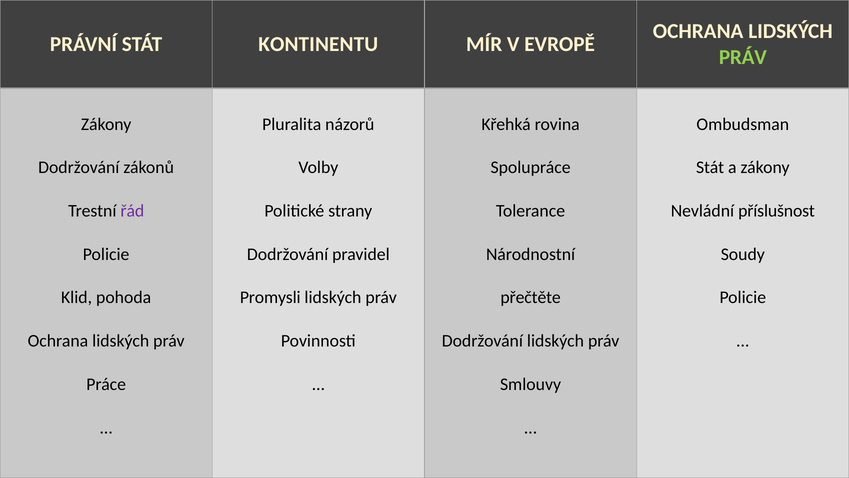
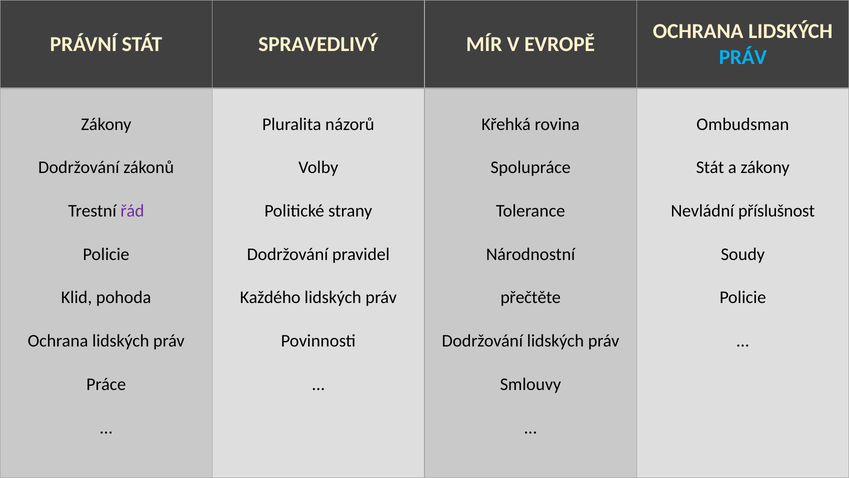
KONTINENTU: KONTINENTU -> SPRAVEDLIVÝ (318, 44)
PRÁV colour: light green -> light blue (743, 57)
Promysli: Promysli -> Každého (270, 297)
